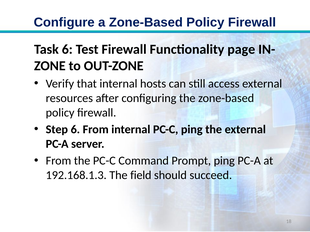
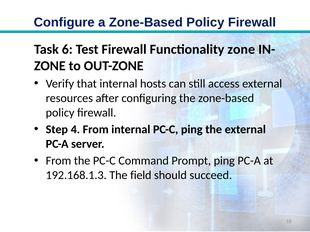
Functionality page: page -> zone (241, 50)
Step 6: 6 -> 4 (75, 130)
